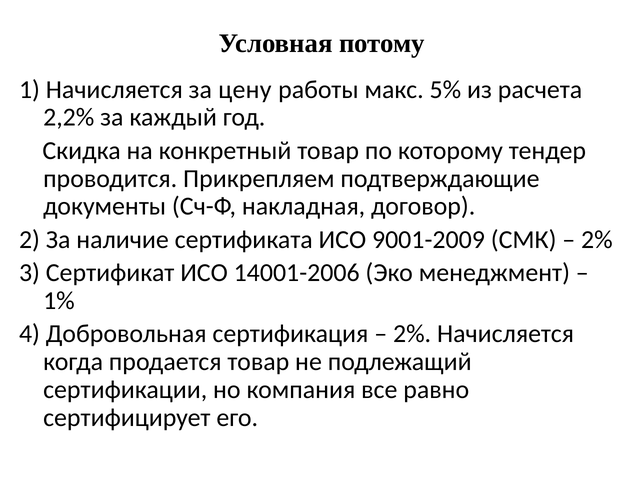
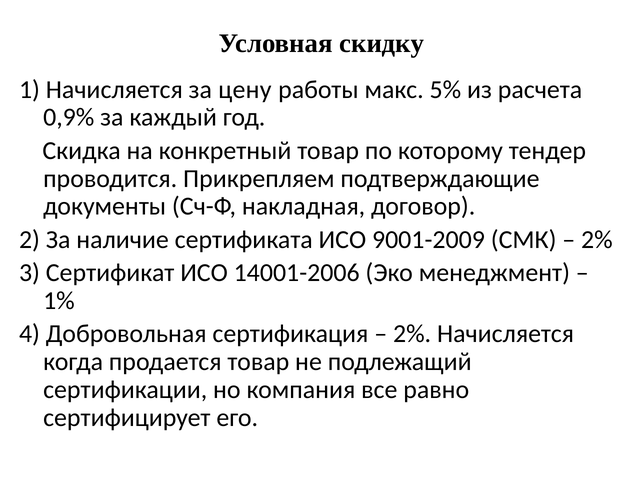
потому: потому -> скидку (382, 43)
2,2%: 2,2% -> 0,9% (69, 117)
